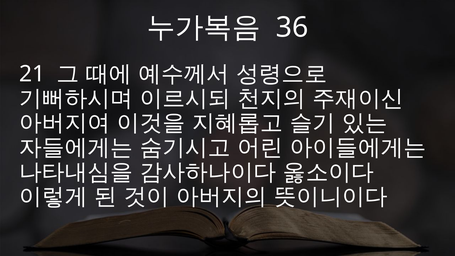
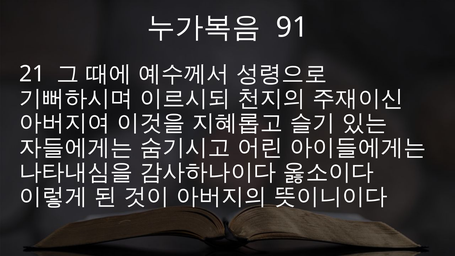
36: 36 -> 91 (292, 27)
